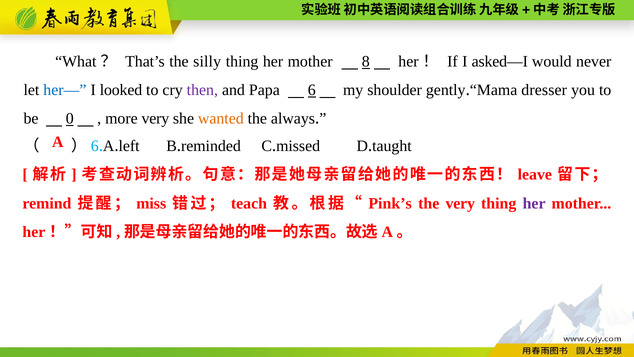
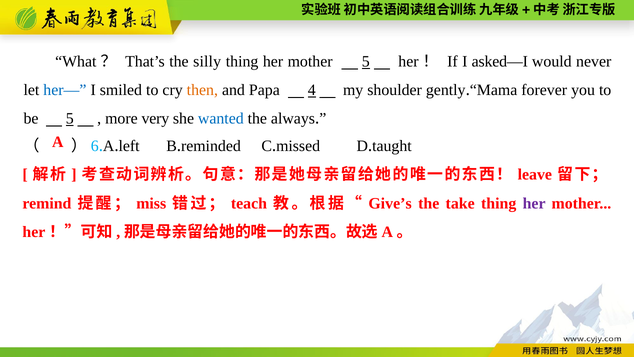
mother 8: 8 -> 5 (366, 61)
looked: looked -> smiled (121, 90)
then colour: purple -> orange (202, 90)
6: 6 -> 4 (312, 90)
dresser: dresser -> forever (544, 90)
be 0: 0 -> 5 (70, 118)
wanted colour: orange -> blue (221, 118)
Pink’s: Pink’s -> Give’s (390, 203)
the very: very -> take (460, 203)
